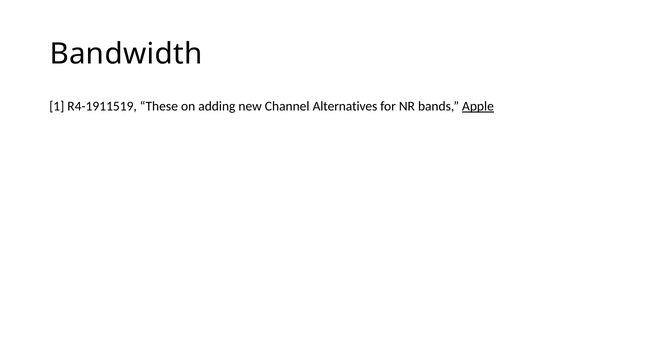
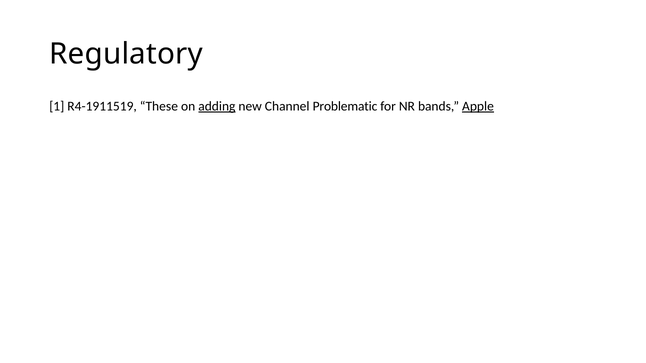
Bandwidth: Bandwidth -> Regulatory (126, 54)
adding underline: none -> present (217, 106)
Alternatives: Alternatives -> Problematic (345, 106)
